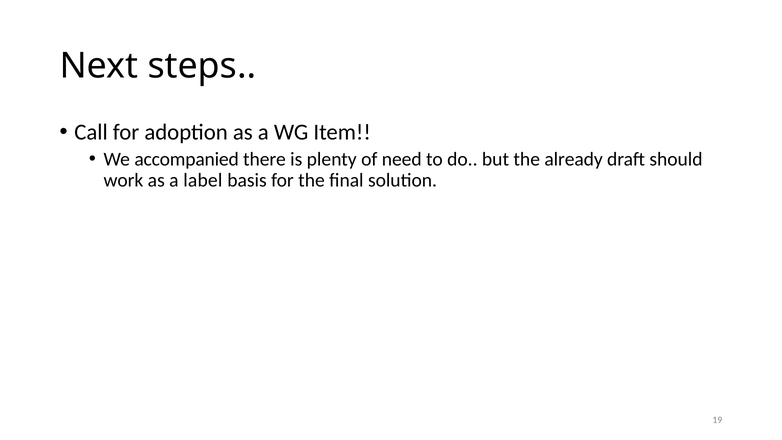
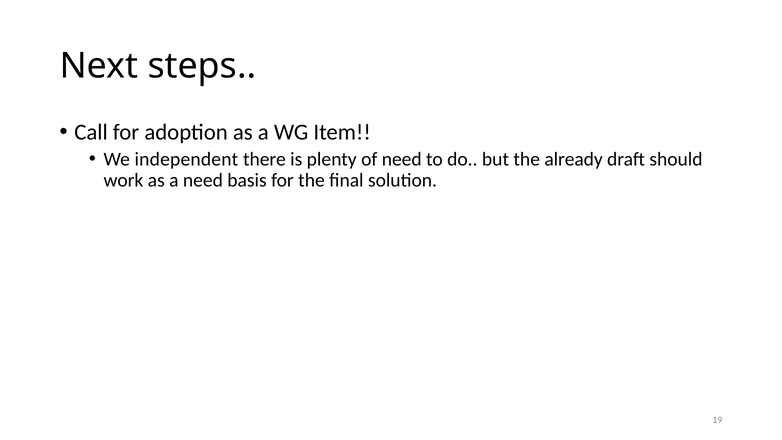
accompanied: accompanied -> independent (186, 159)
a label: label -> need (203, 180)
